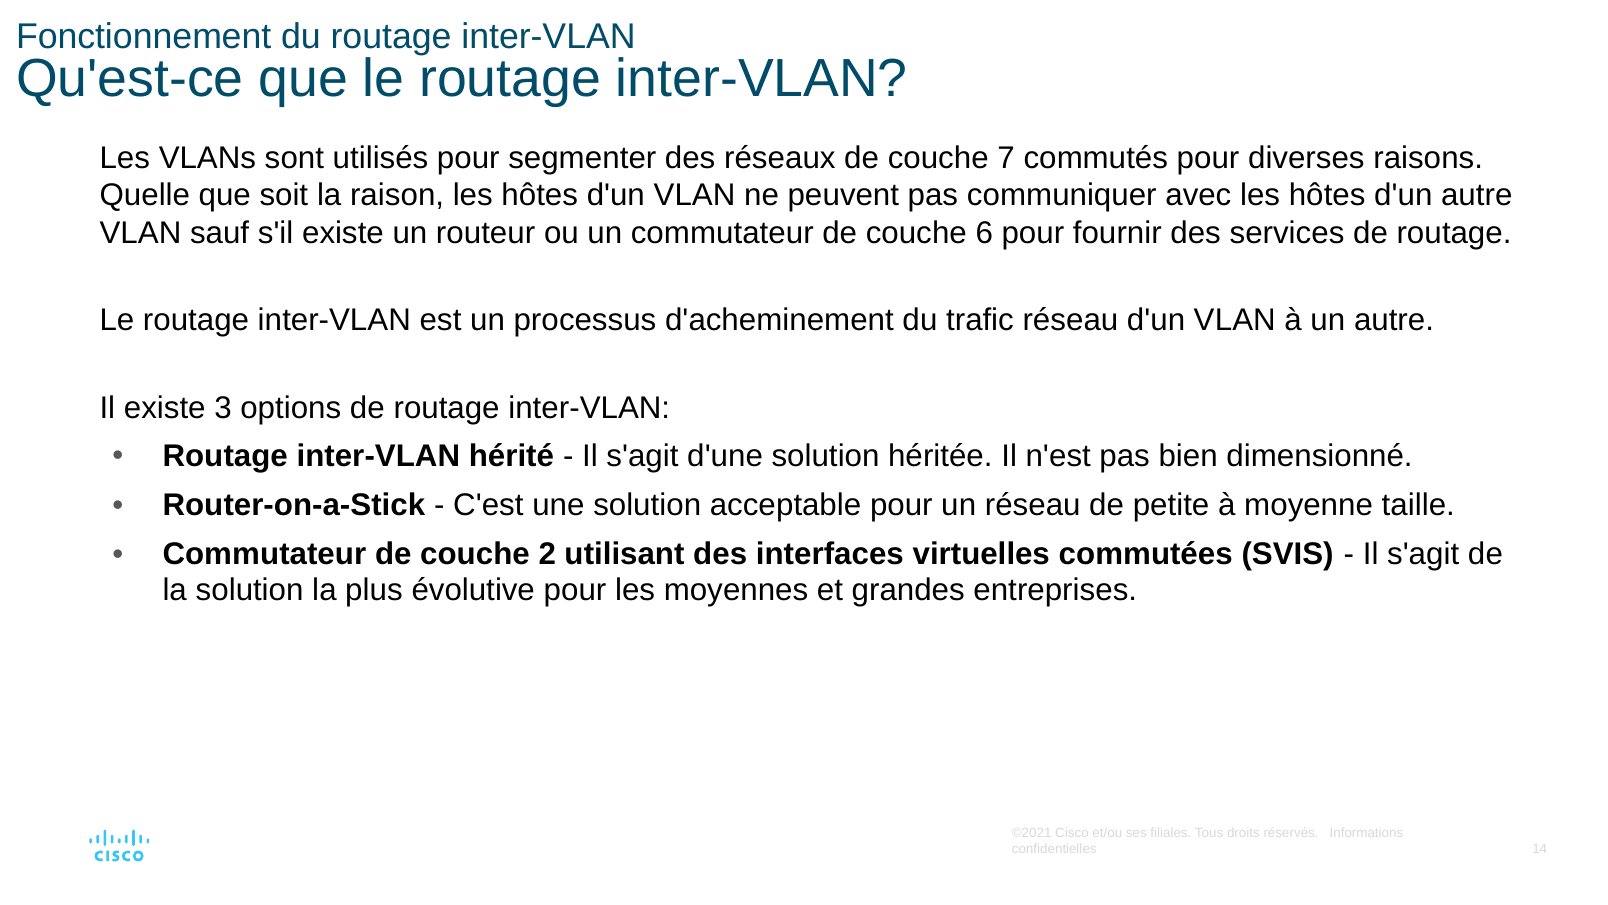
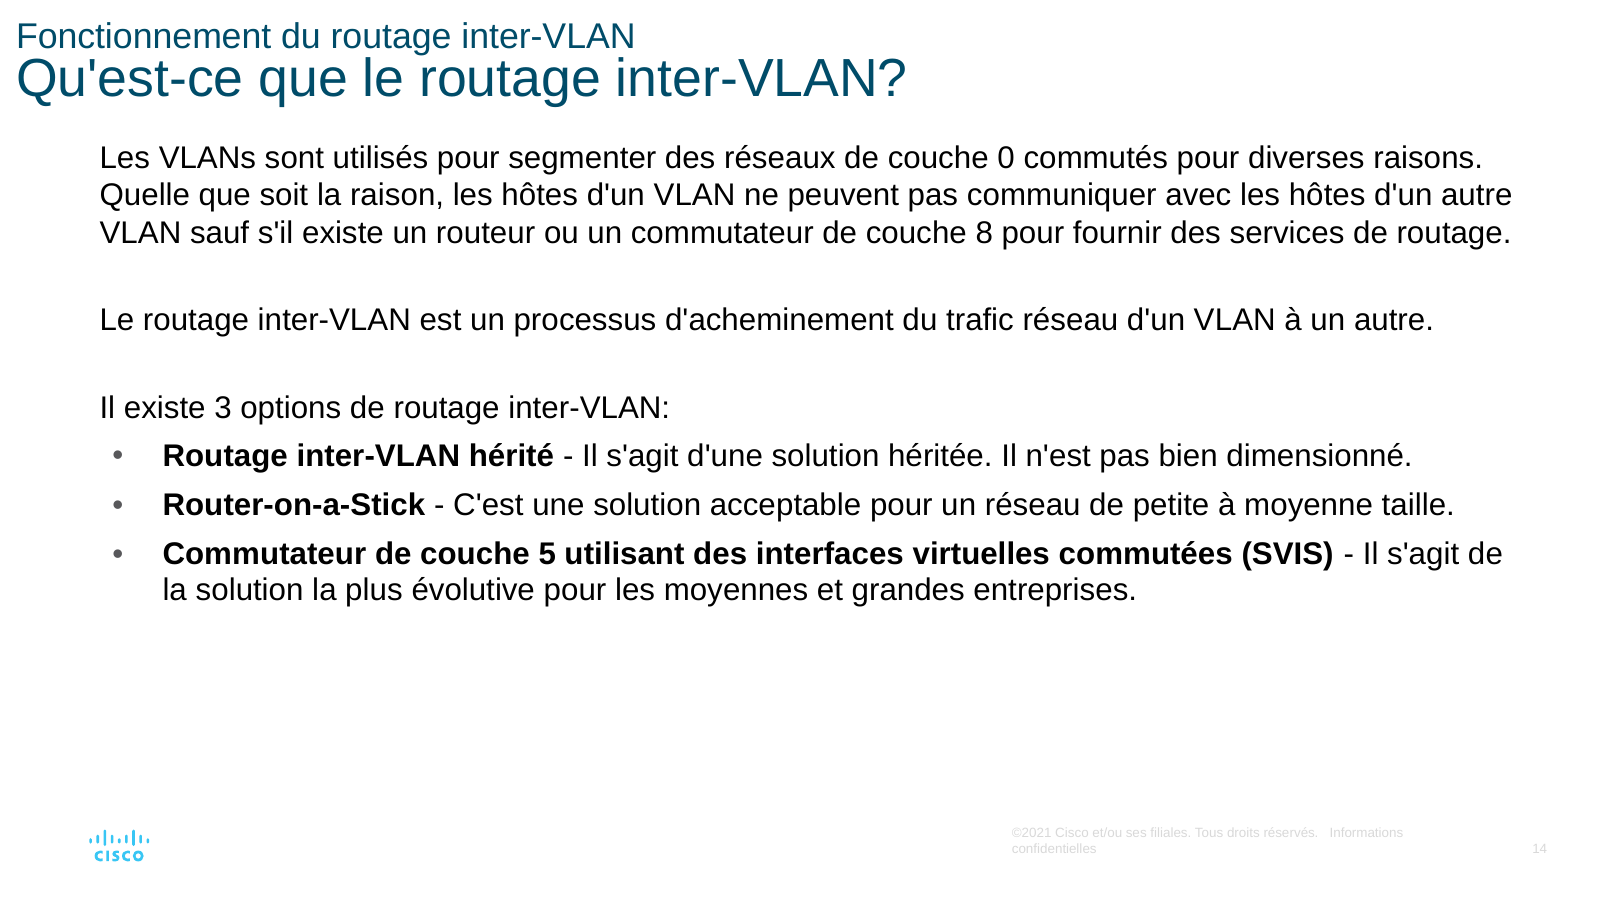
7: 7 -> 0 (1006, 158)
6: 6 -> 8 (984, 233)
2: 2 -> 5 (547, 554)
